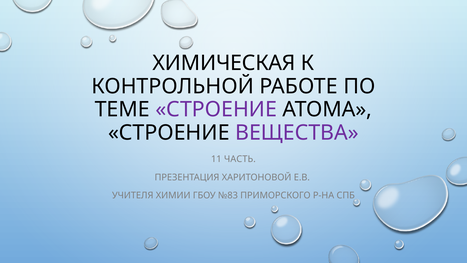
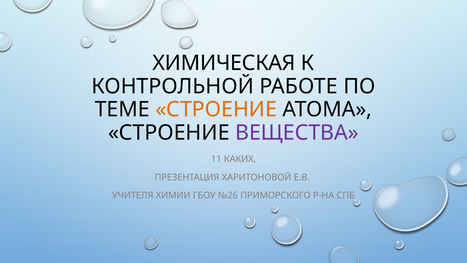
СТРОЕНИЕ colour: purple -> orange (216, 109)
ЧАСТЬ: ЧАСТЬ -> КАКИХ (240, 159)
№83: №83 -> №26 (228, 195)
